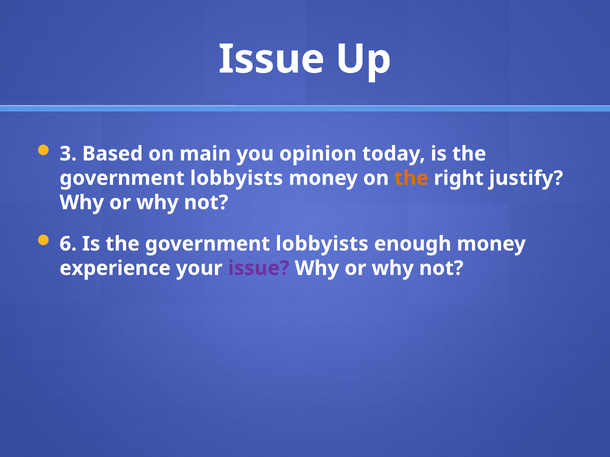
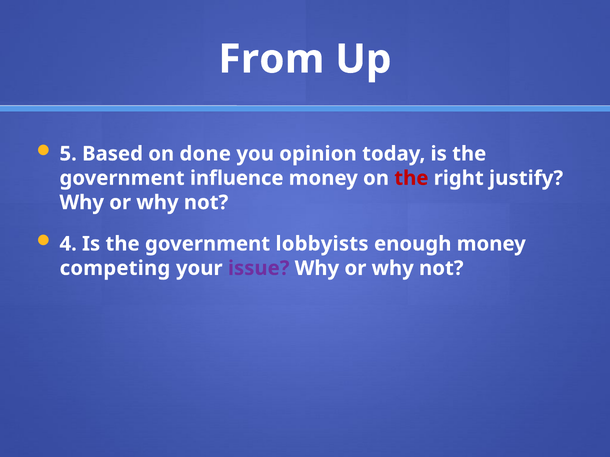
Issue: Issue -> From (271, 59)
3: 3 -> 5 (68, 154)
main: main -> done (205, 154)
lobbyists: lobbyists -> influence (237, 178)
the colour: orange -> red (411, 178)
6: 6 -> 4 (68, 244)
experience: experience -> competing (115, 268)
